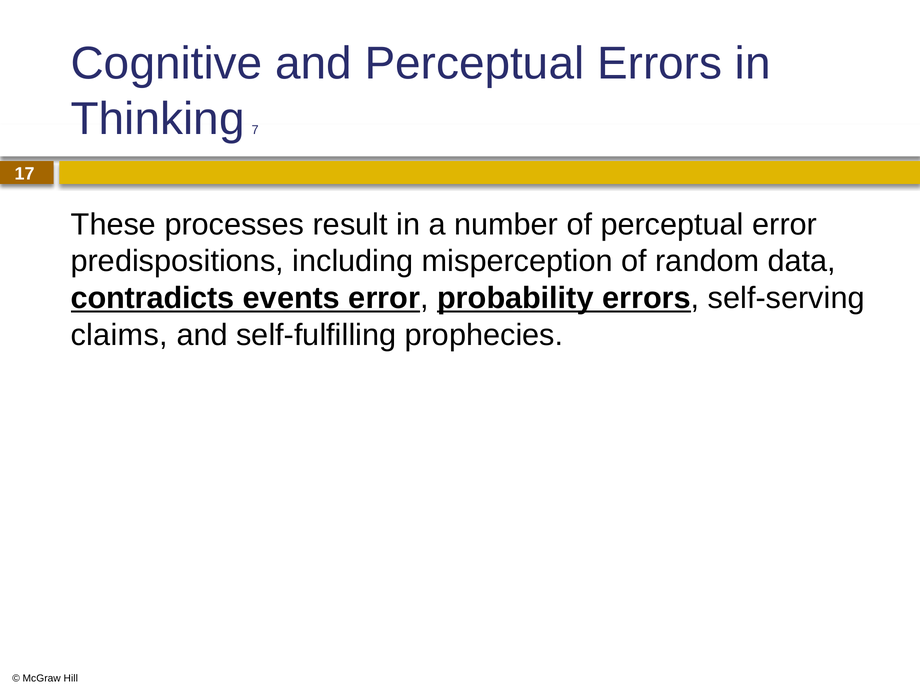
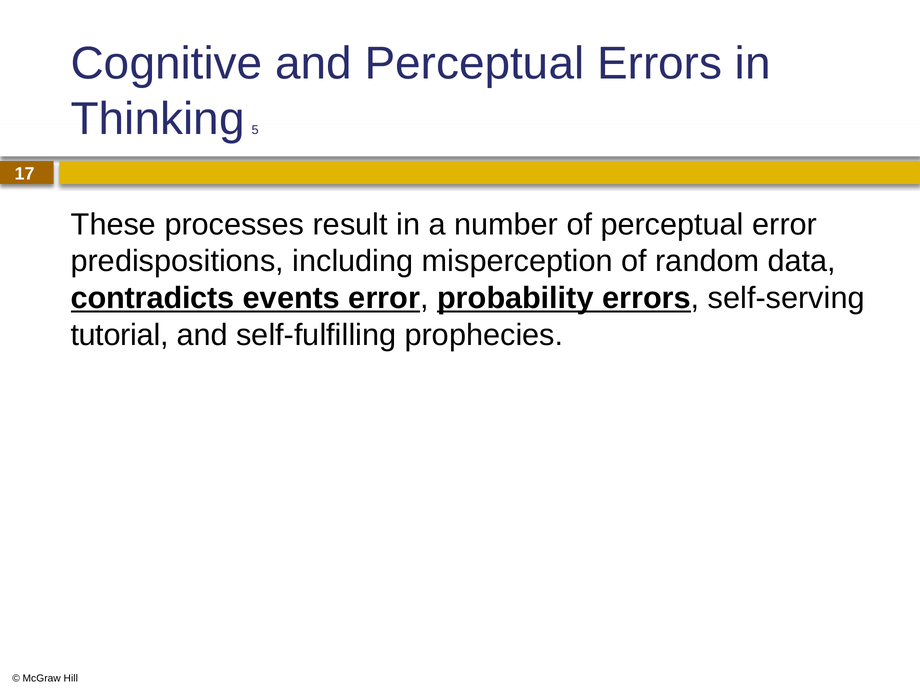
7: 7 -> 5 (255, 130)
claims: claims -> tutorial (120, 335)
